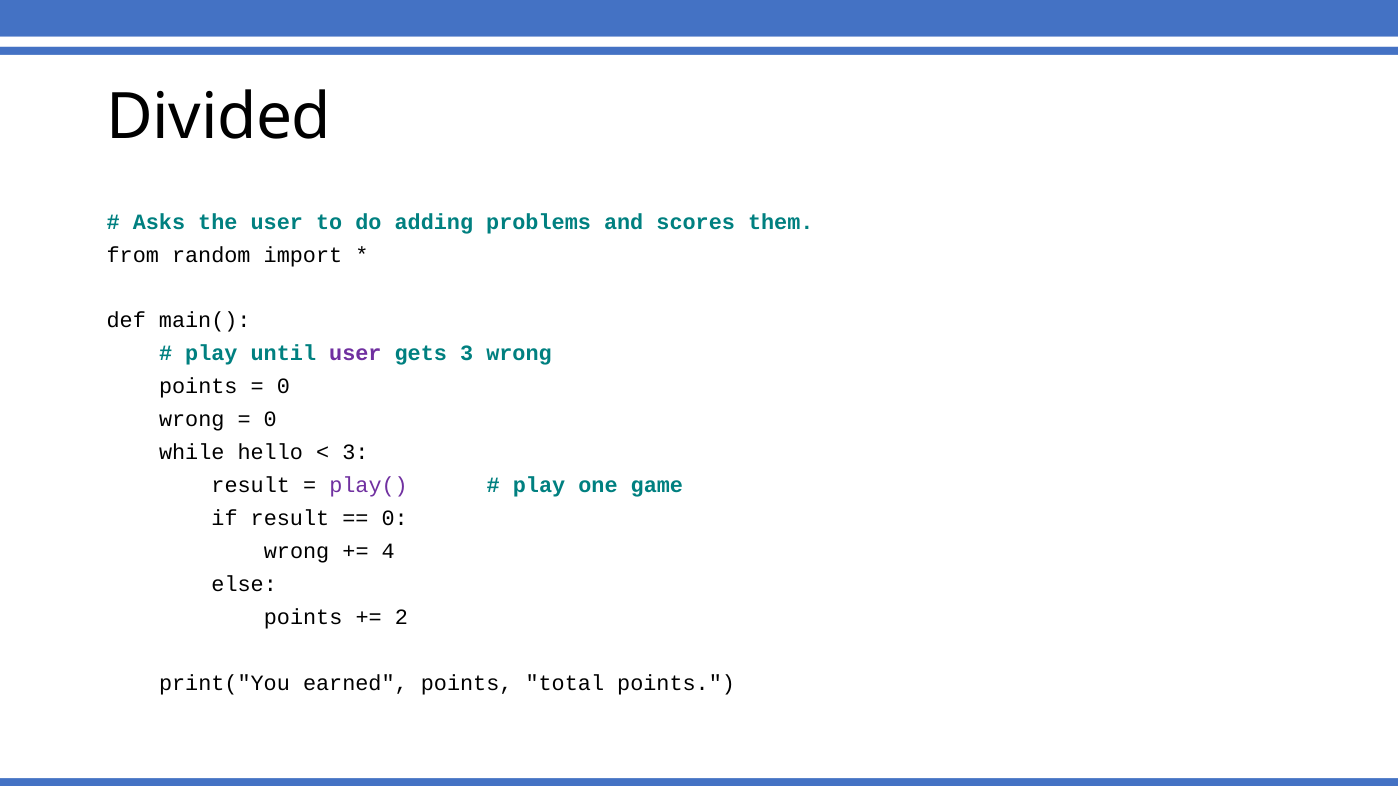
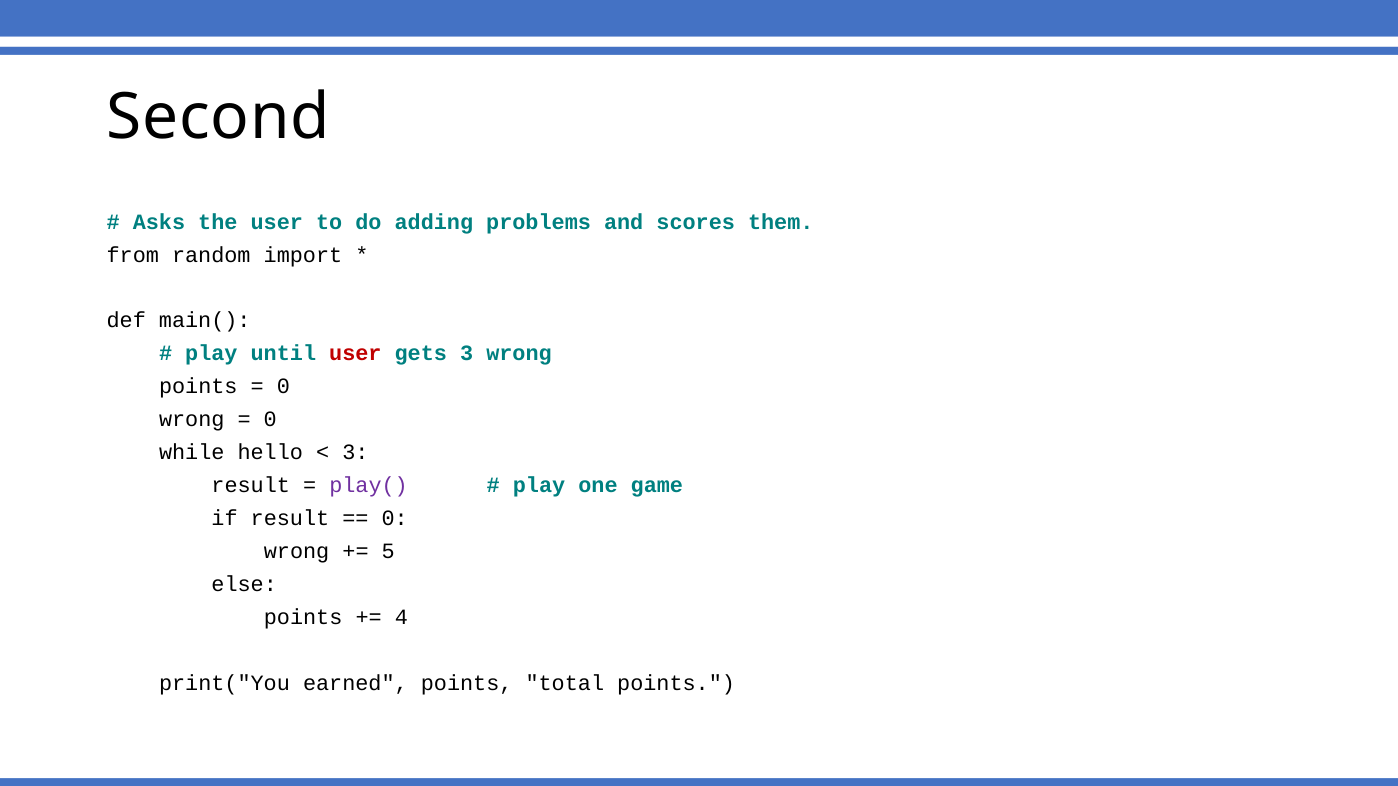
Divided: Divided -> Second (218, 117)
user colour: purple -> red (355, 354)
4: 4 -> 5 (388, 551)
2: 2 -> 4 (401, 617)
